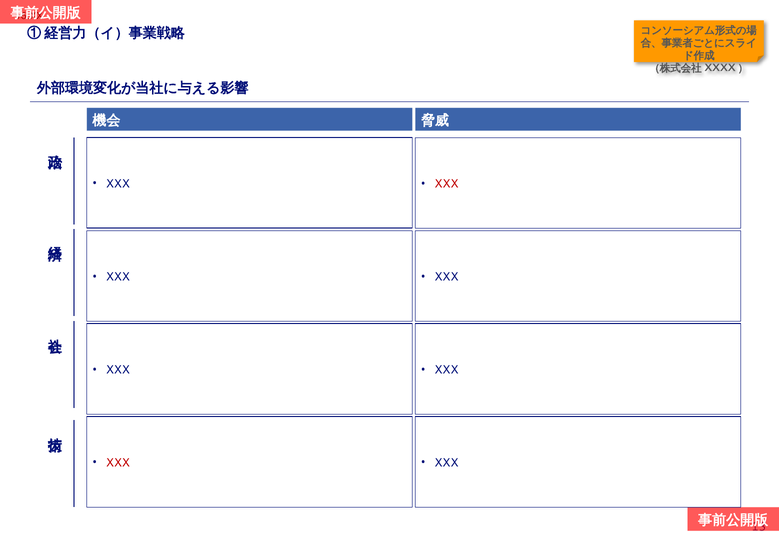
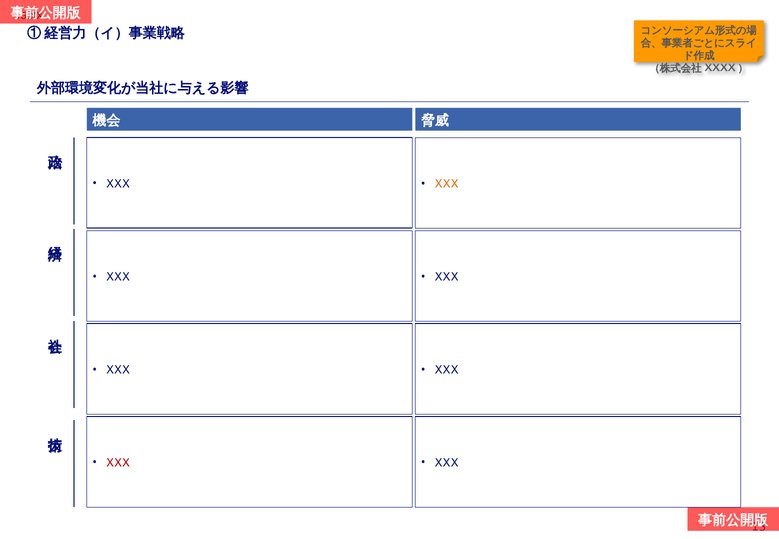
XXX colour: red -> orange (446, 184)
